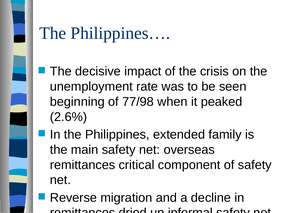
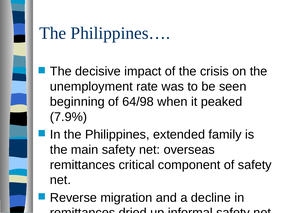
77/98: 77/98 -> 64/98 (138, 102)
2.6%: 2.6% -> 7.9% (69, 117)
